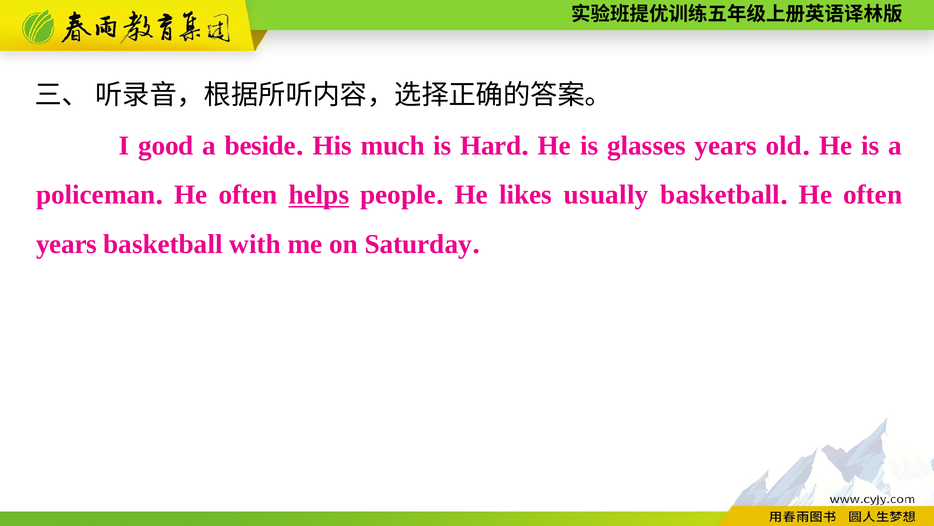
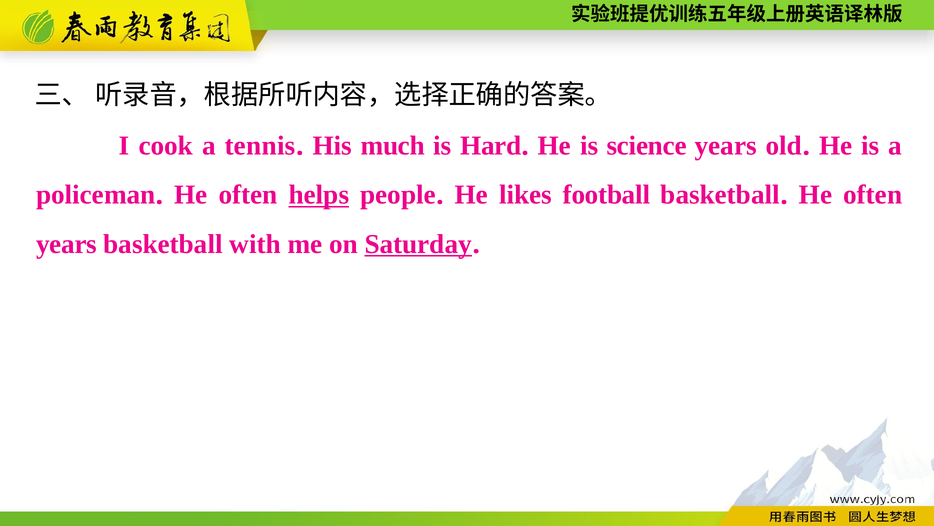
good: good -> cook (166, 146)
beside: beside -> tennis (260, 146)
glasses: glasses -> science (647, 146)
usually: usually -> football (606, 195)
Saturday underline: none -> present (418, 244)
